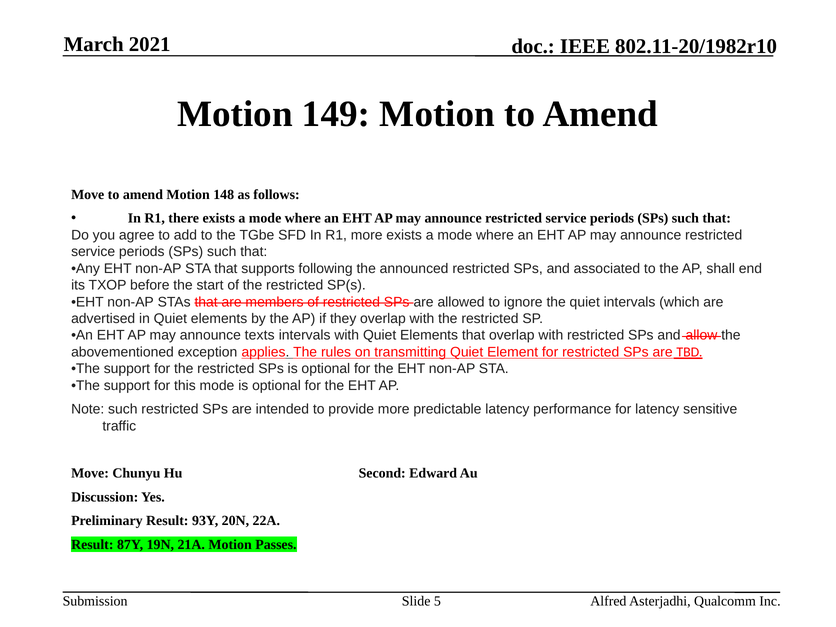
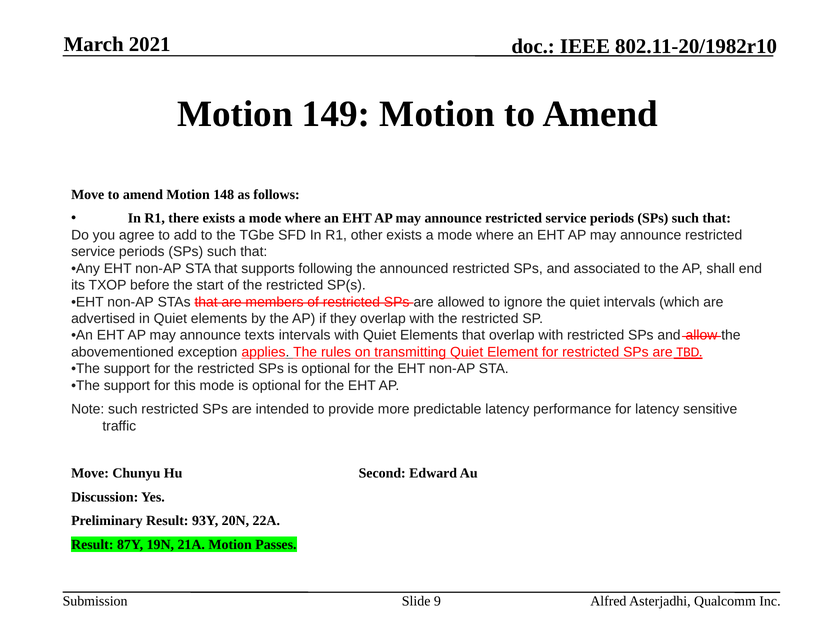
R1 more: more -> other (367, 235)
5: 5 -> 9 (437, 601)
